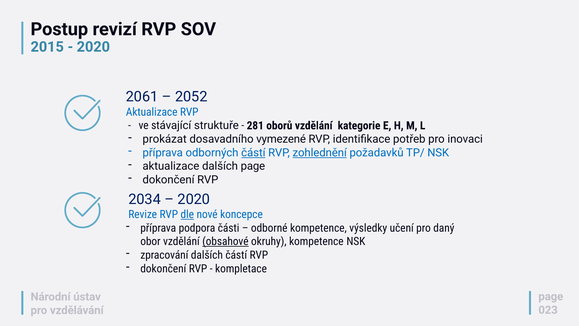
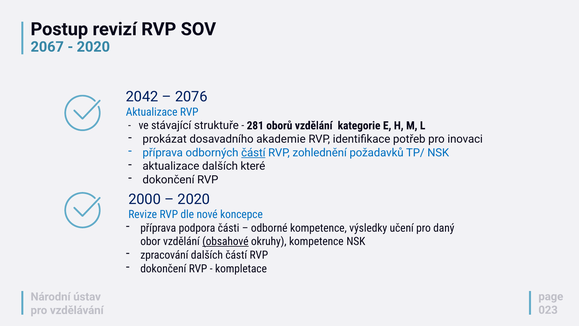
2015: 2015 -> 2067 (47, 47)
2061: 2061 -> 2042 (142, 97)
2052: 2052 -> 2076 (191, 97)
vymezené: vymezené -> akademie (281, 139)
zohlednění underline: present -> none (320, 153)
dalších page: page -> které (253, 166)
2034: 2034 -> 2000 (145, 199)
dle underline: present -> none (187, 214)
